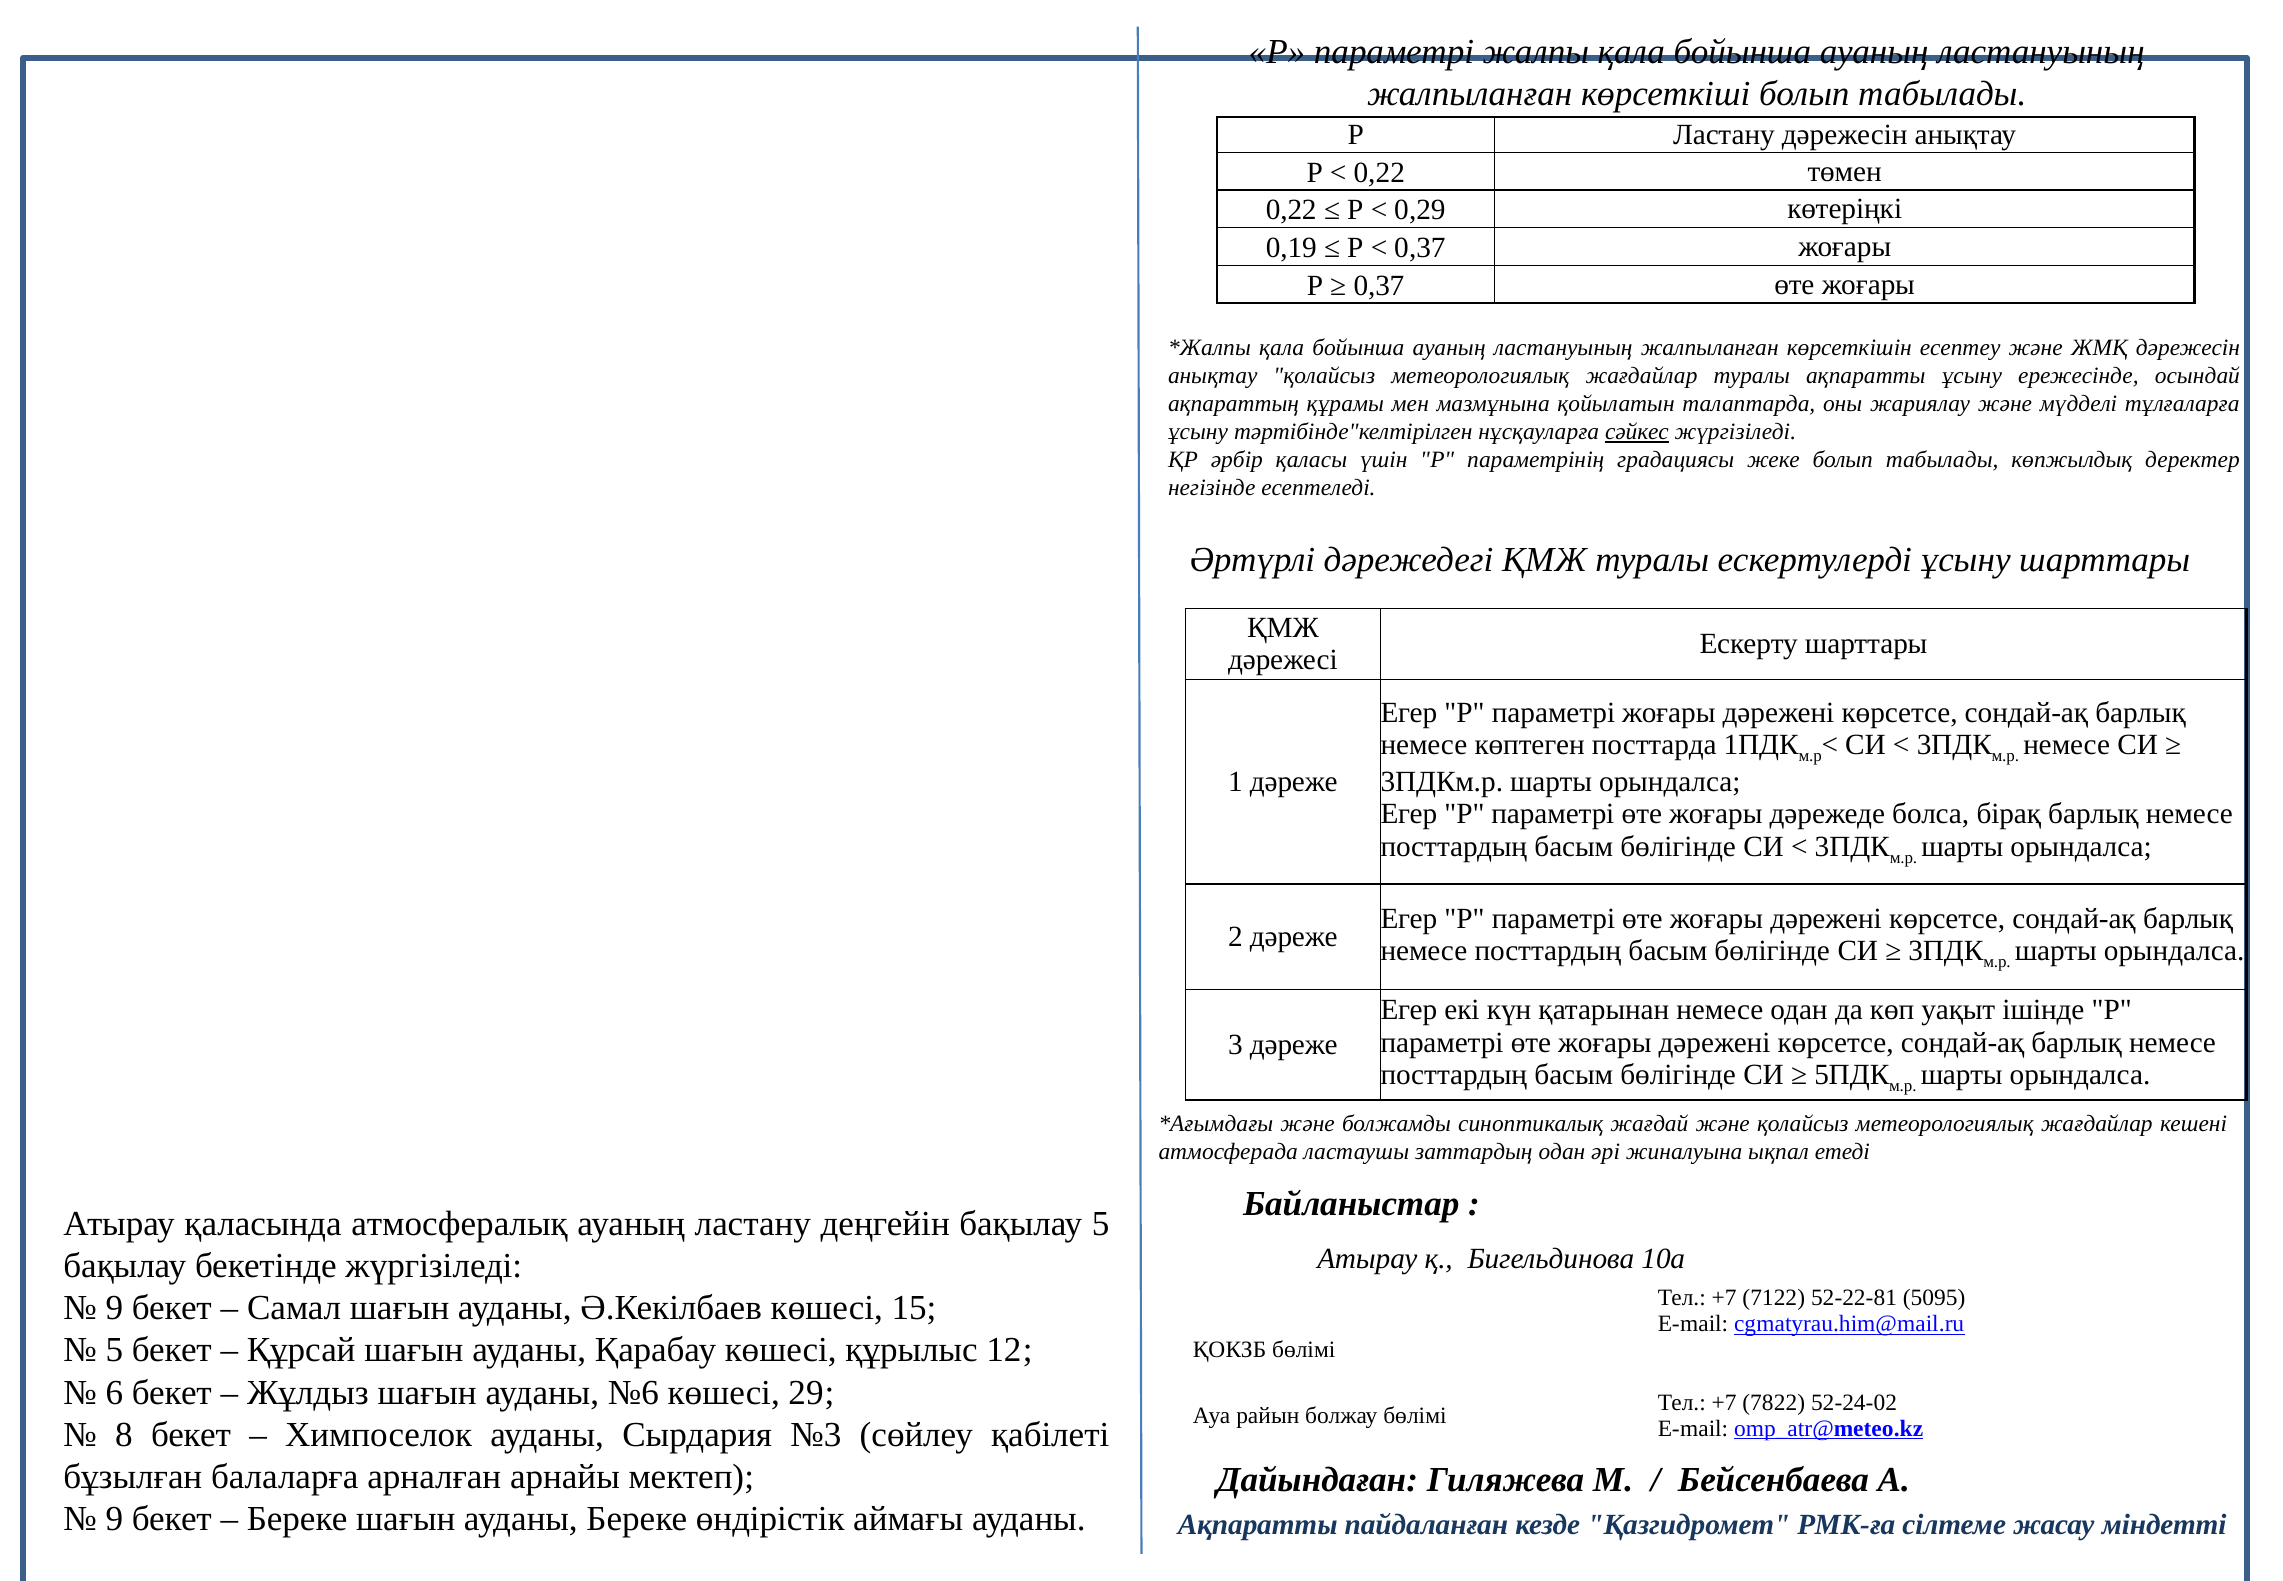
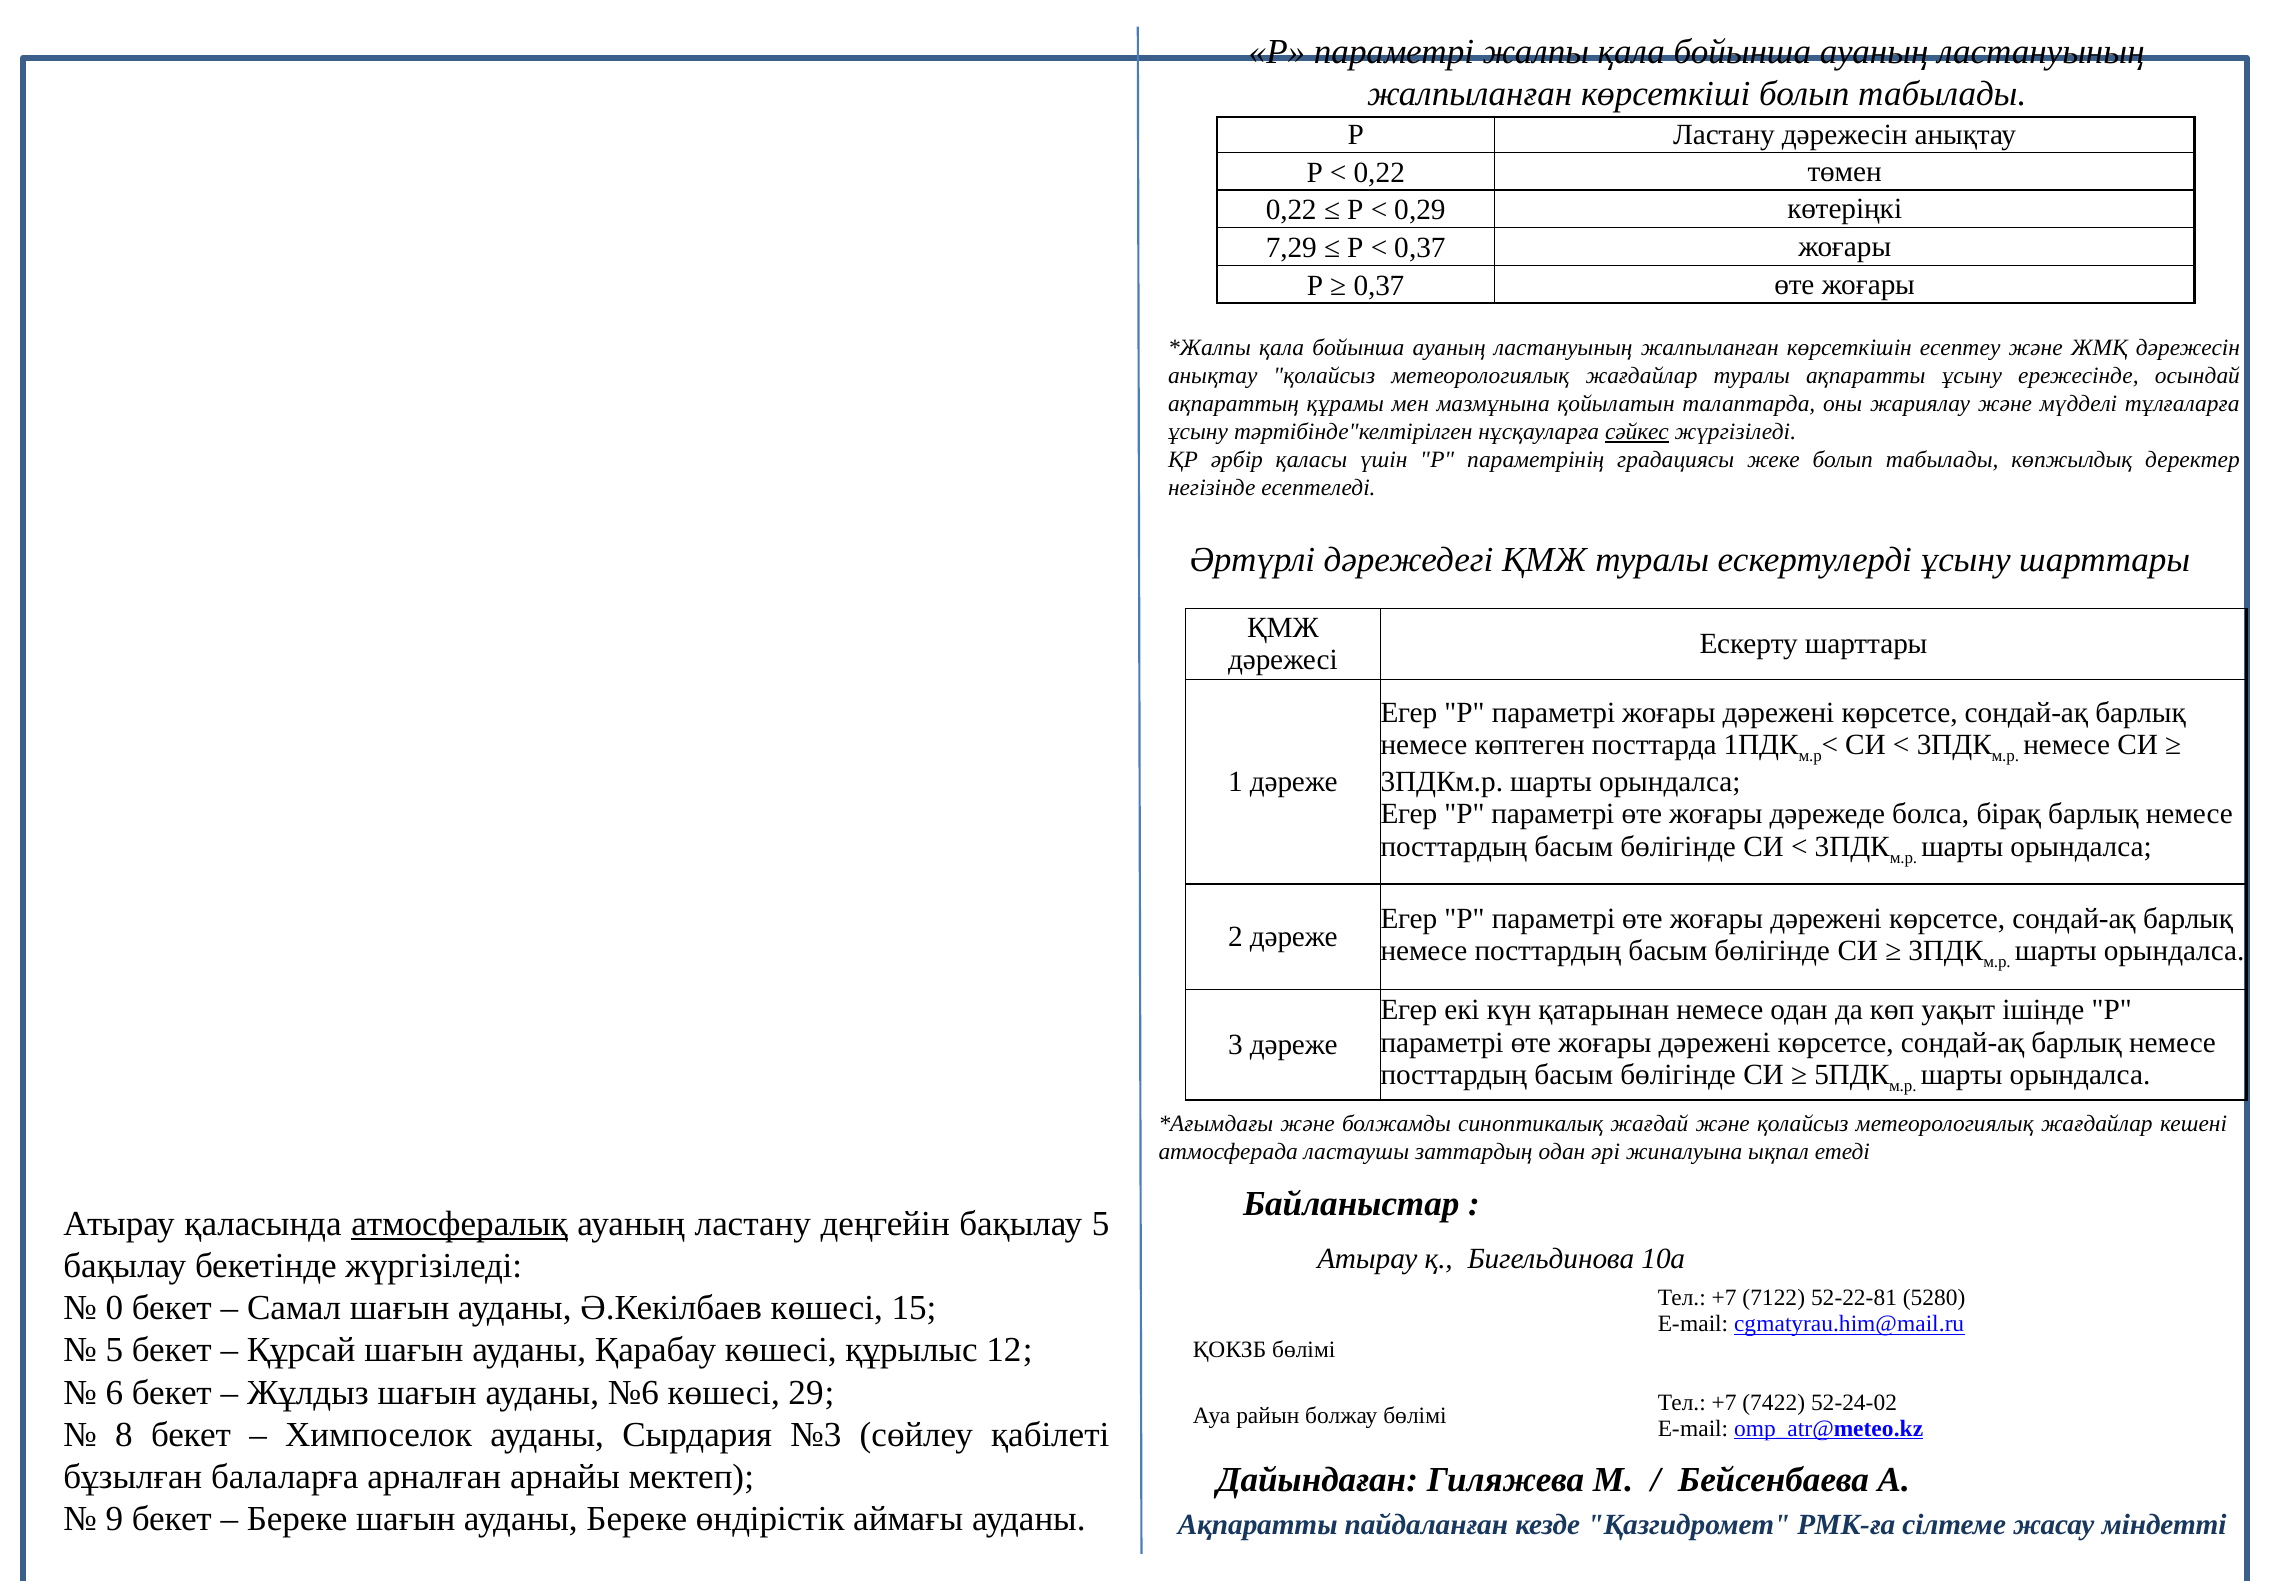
0,19: 0,19 -> 7,29 (1291, 248)
атмосфералық underline: none -> present (460, 1224)
5095: 5095 -> 5280 (1934, 1298)
9: 9 -> 0 (114, 1308)
7822: 7822 -> 7422 (1774, 1402)
